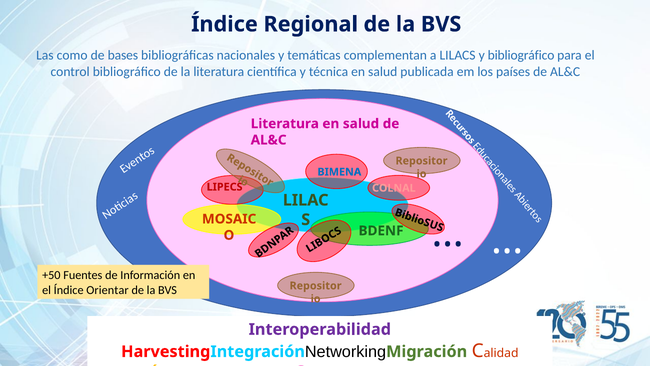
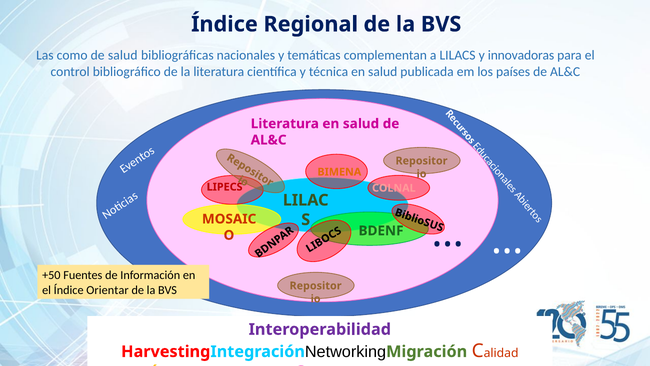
de bases: bases -> salud (123, 55)
y bibliográfico: bibliográfico -> innovadoras (521, 55)
BIMENA colour: blue -> orange (339, 172)
